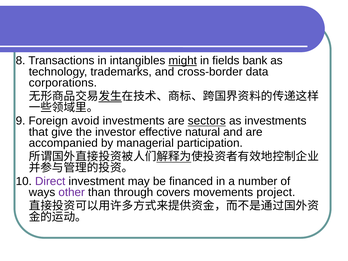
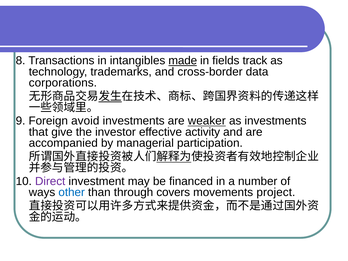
might: might -> made (183, 61)
bank: bank -> track (255, 61)
sectors: sectors -> weaker (207, 121)
natural: natural -> activity (203, 132)
other colour: purple -> blue (72, 192)
